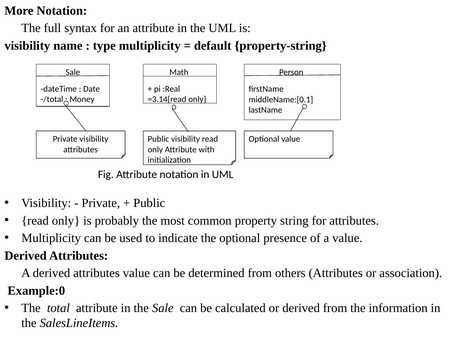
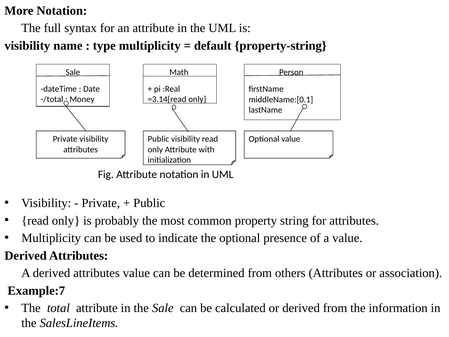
Example:0: Example:0 -> Example:7 (36, 290)
